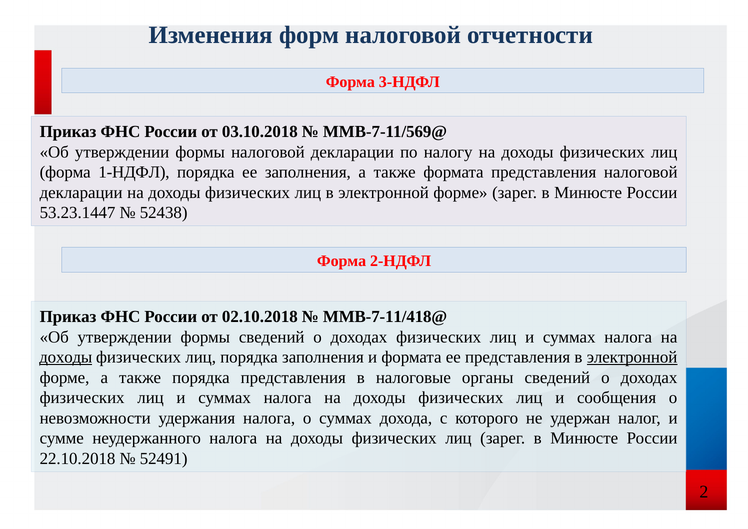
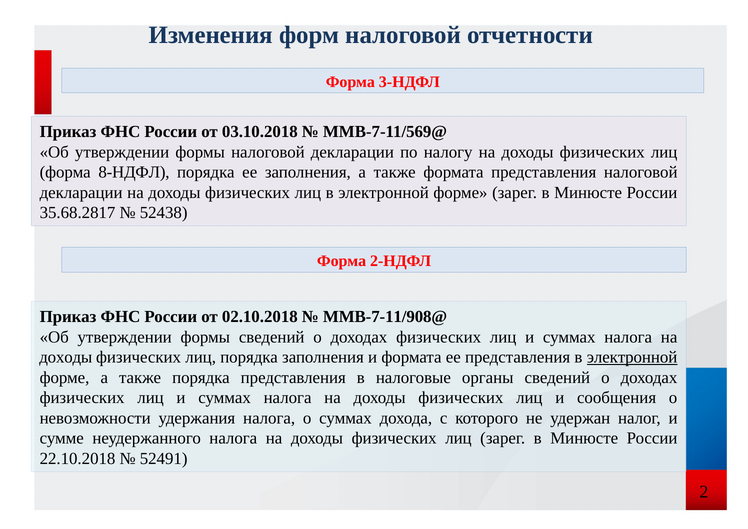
1-НДФЛ: 1-НДФЛ -> 8-НДФЛ (134, 172)
53.23.1447: 53.23.1447 -> 35.68.2817 (78, 213)
ММВ-7-11/418@: ММВ-7-11/418@ -> ММВ-7-11/908@ (385, 317)
доходы underline: present -> none (66, 357)
